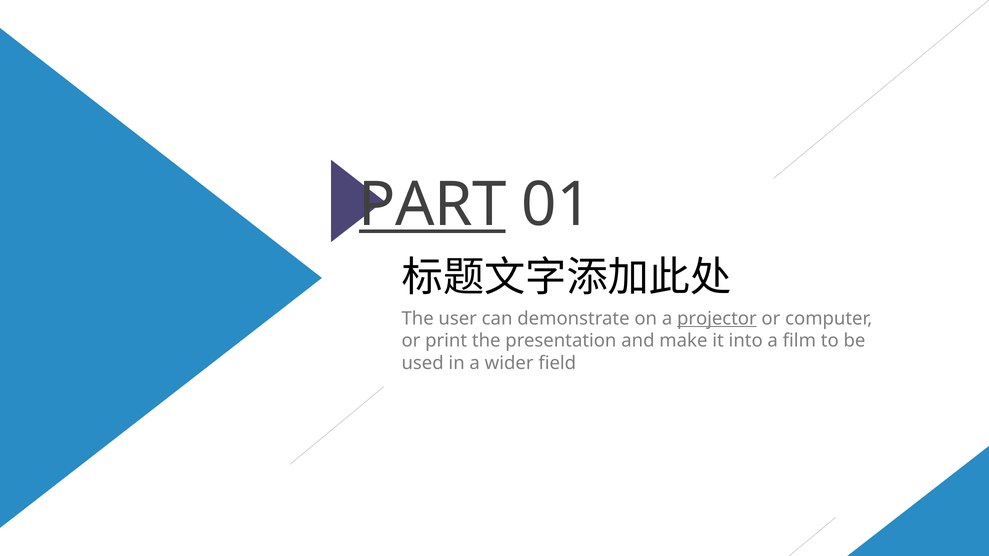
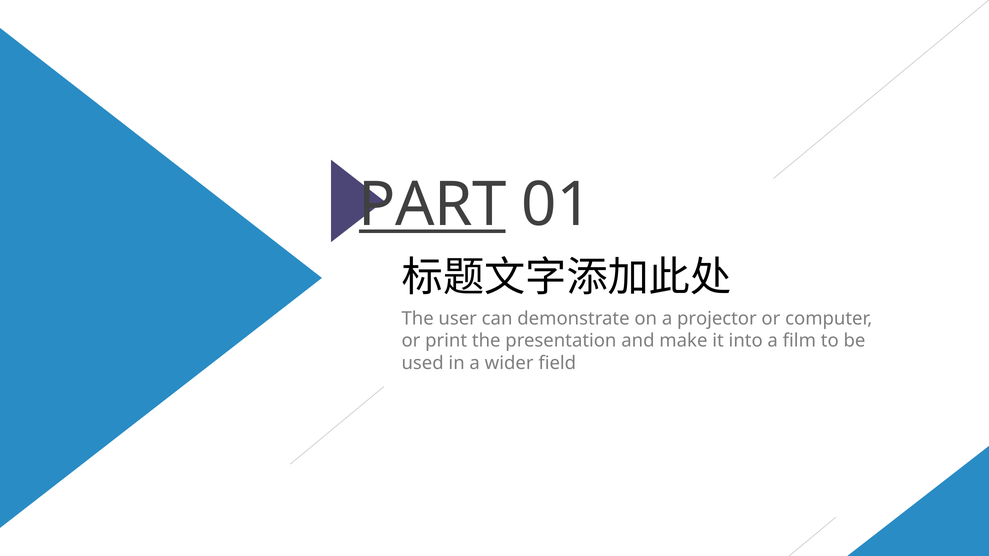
projector underline: present -> none (717, 319)
